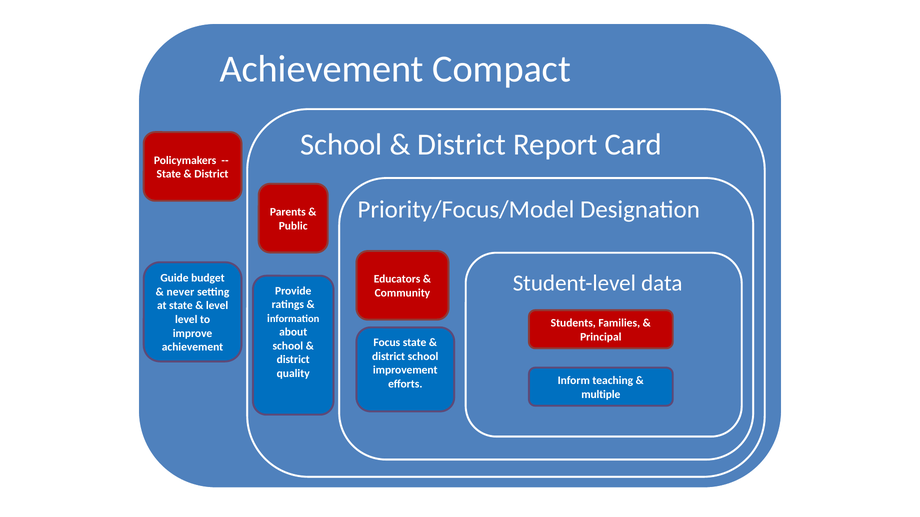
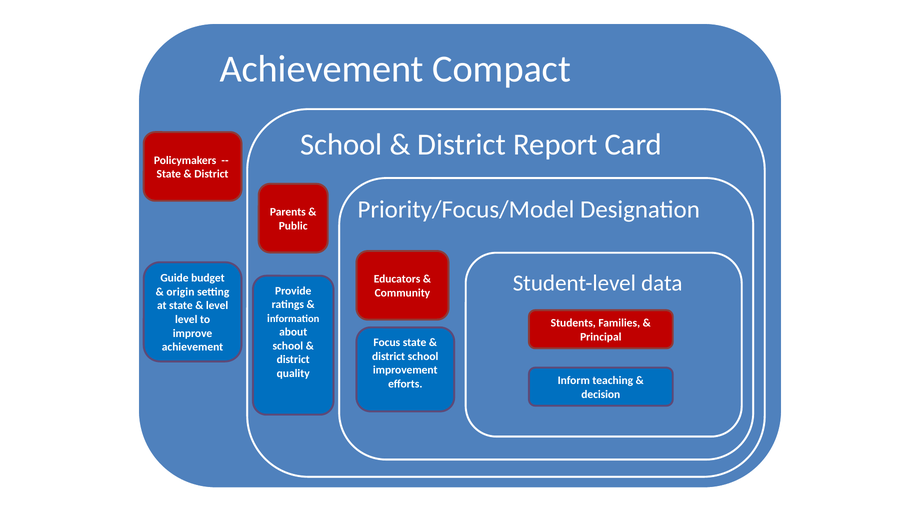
never: never -> origin (180, 292)
multiple: multiple -> decision (601, 395)
